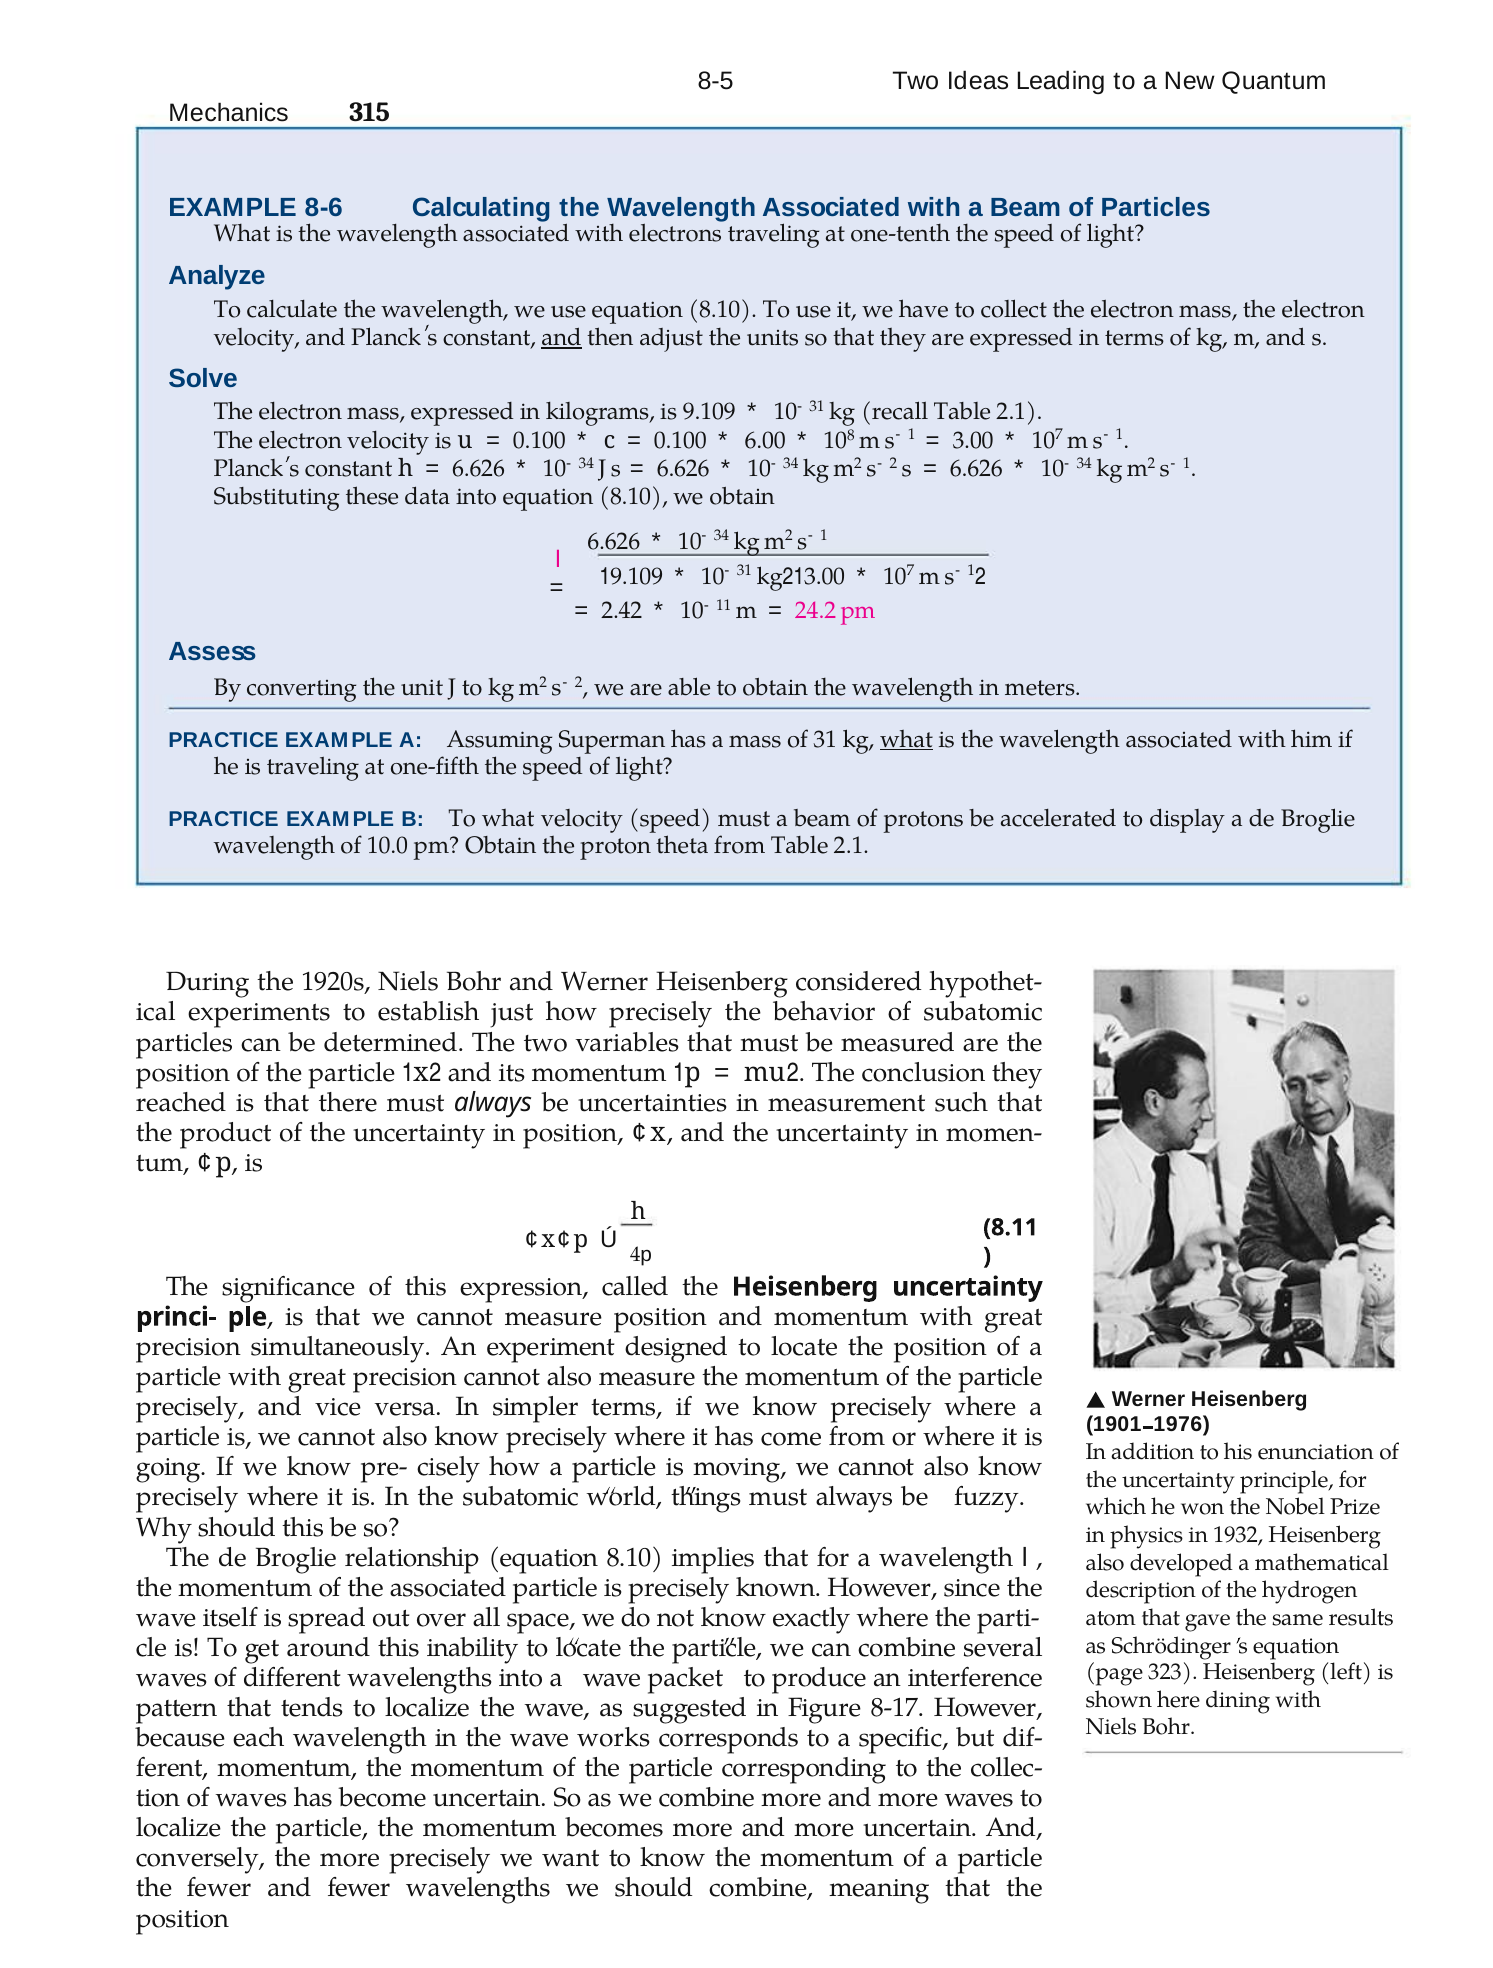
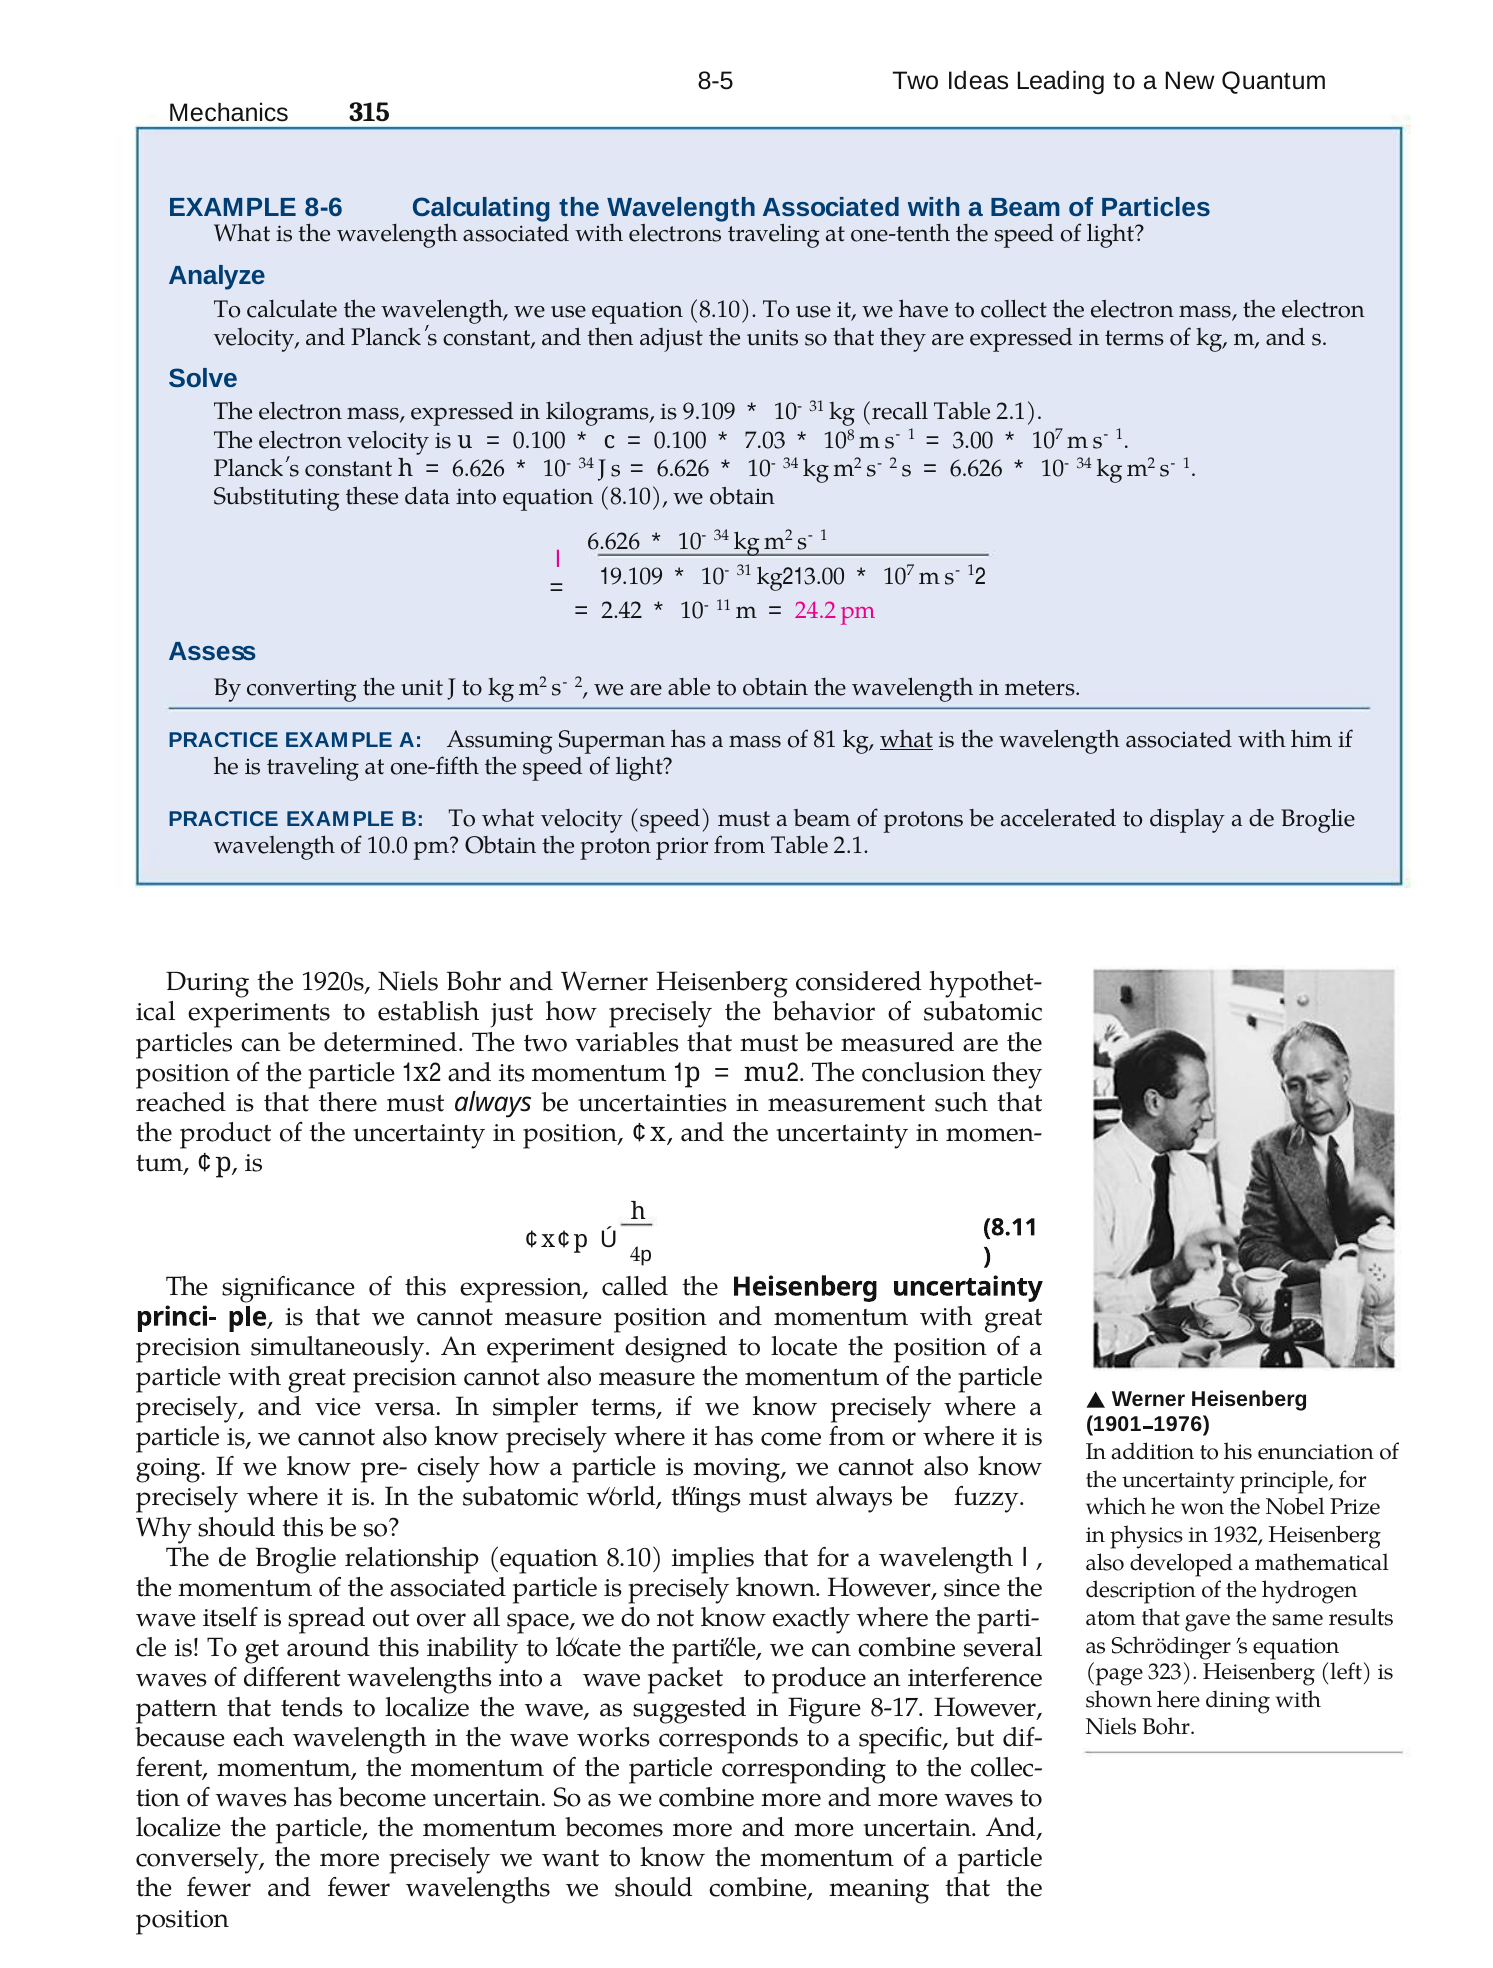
and underline: present -> none (562, 338)
6.00: 6.00 -> 7.03 (765, 440)
of 31: 31 -> 81 (825, 739)
theta: theta -> prior (682, 846)
